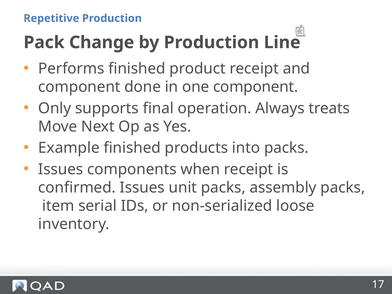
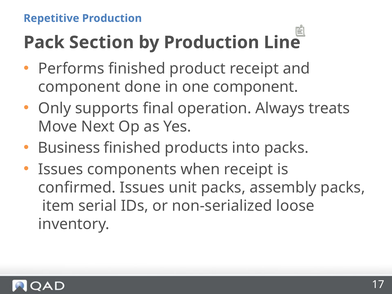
Change: Change -> Section (102, 42)
Example: Example -> Business (69, 148)
